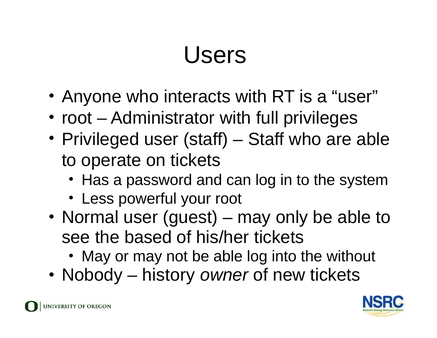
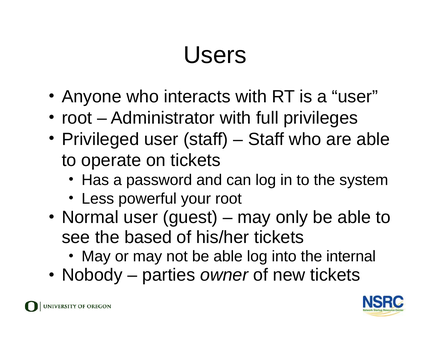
without: without -> internal (351, 256)
history: history -> parties (169, 275)
